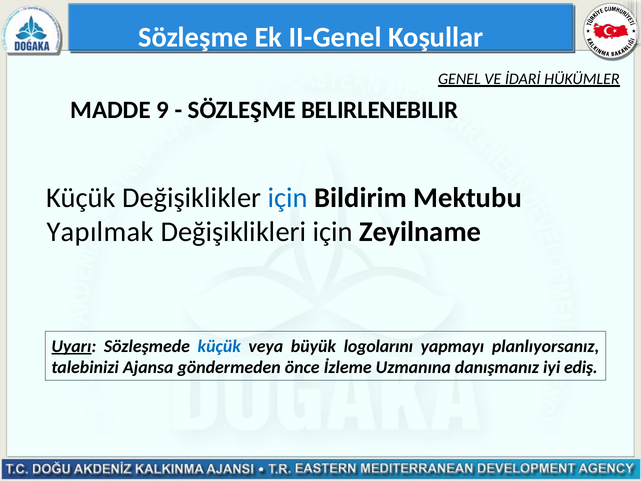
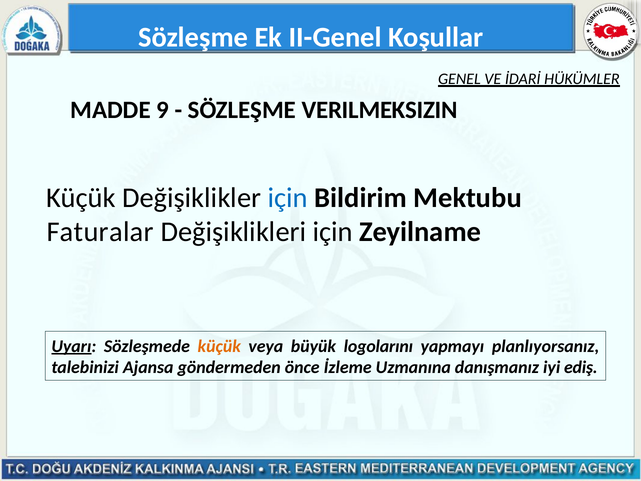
BELIRLENEBILIR: BELIRLENEBILIR -> VERILMEKSIZIN (380, 110)
Yapılmak: Yapılmak -> Faturalar (100, 232)
küçük colour: blue -> orange (219, 346)
